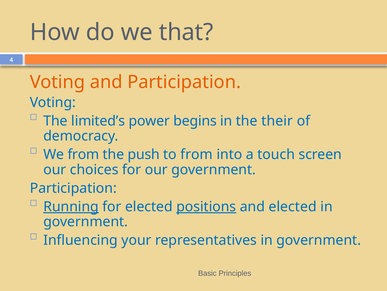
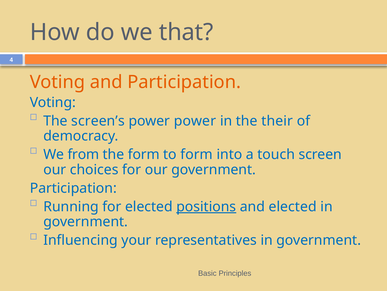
limited’s: limited’s -> screen’s (98, 121)
power begins: begins -> power (195, 121)
the push: push -> form (144, 154)
to from: from -> form (197, 154)
Running underline: present -> none (71, 206)
